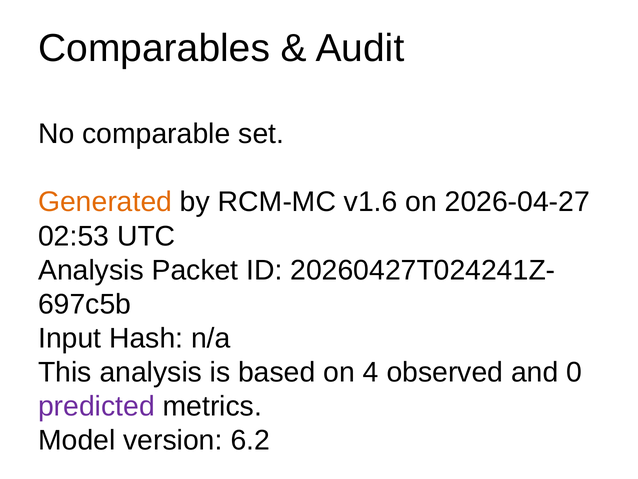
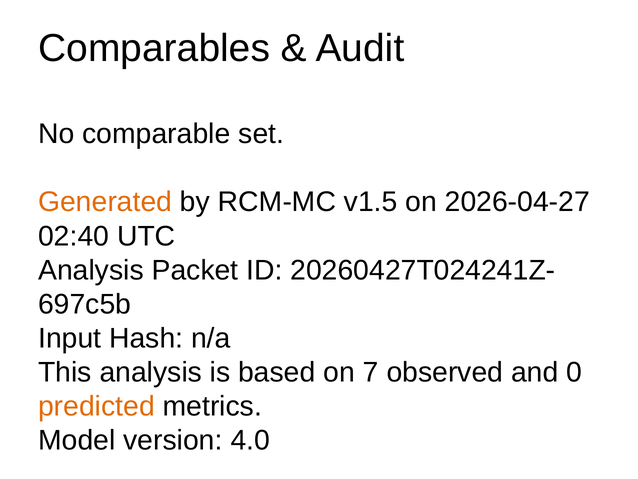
v1.6: v1.6 -> v1.5 (371, 202)
02:53: 02:53 -> 02:40 (74, 236)
4: 4 -> 7 (371, 372)
predicted colour: purple -> orange (96, 406)
6.2: 6.2 -> 4.0 (250, 440)
